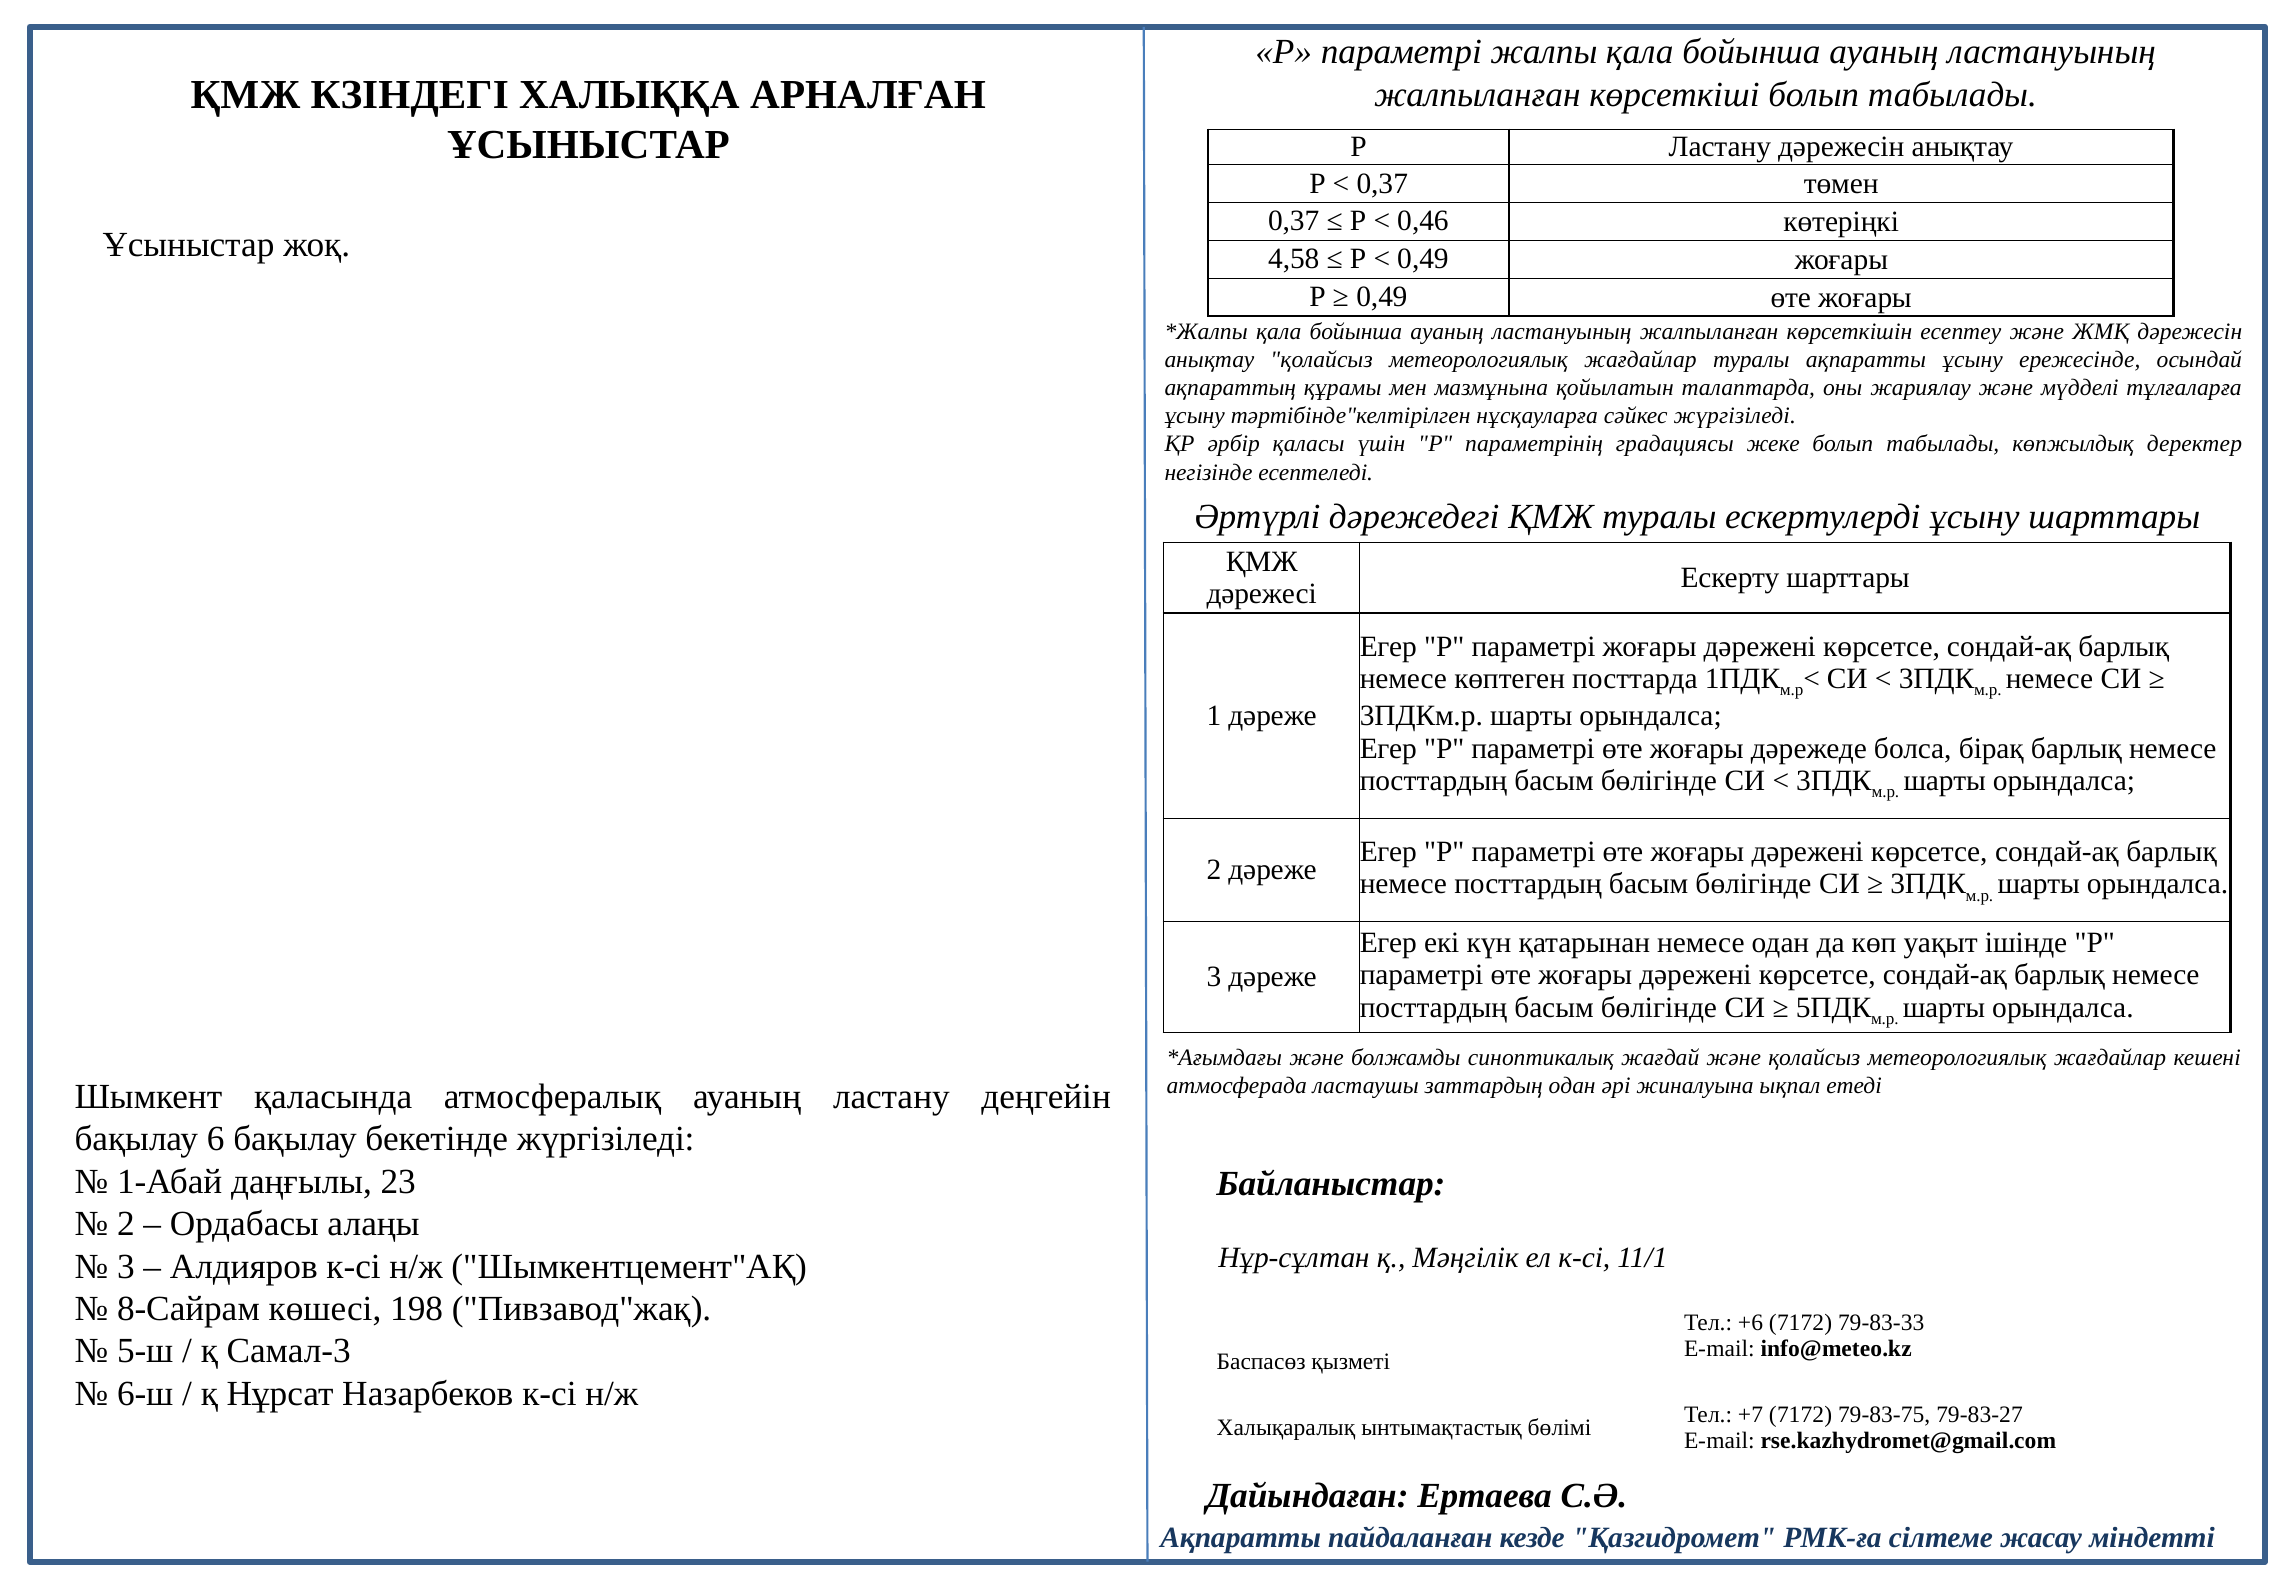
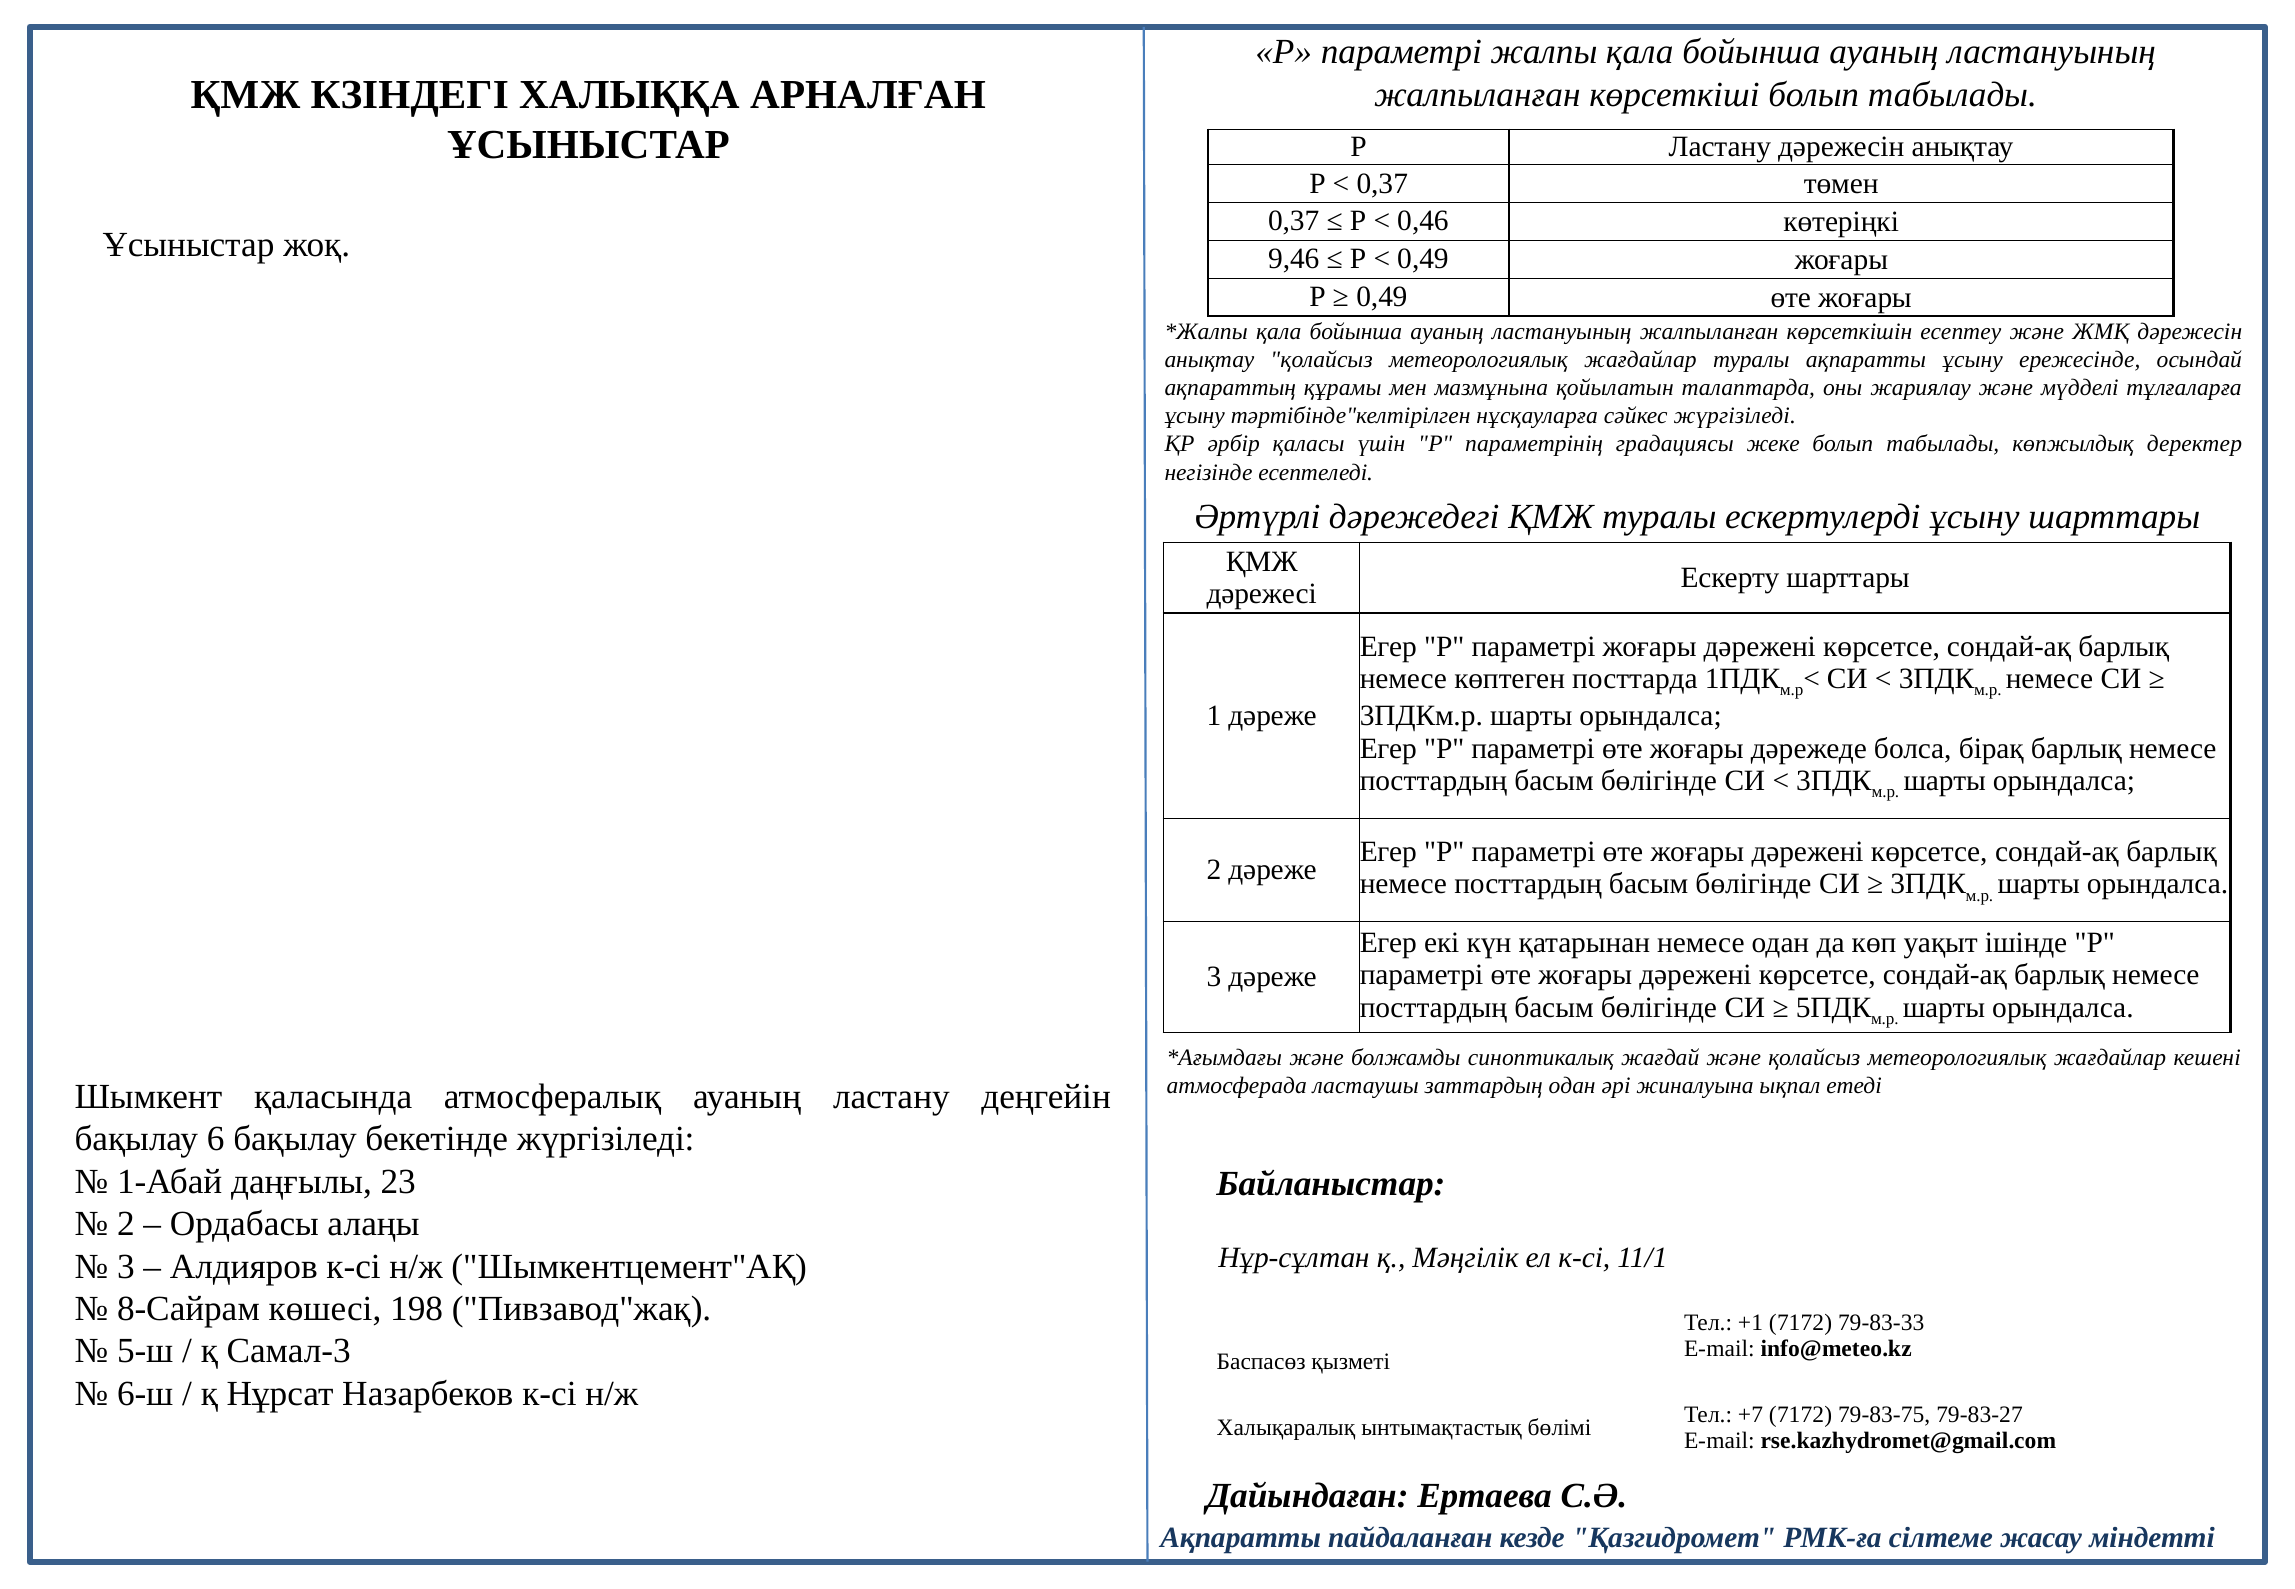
4,58: 4,58 -> 9,46 (1294, 259)
+6: +6 -> +1 (1751, 1323)
